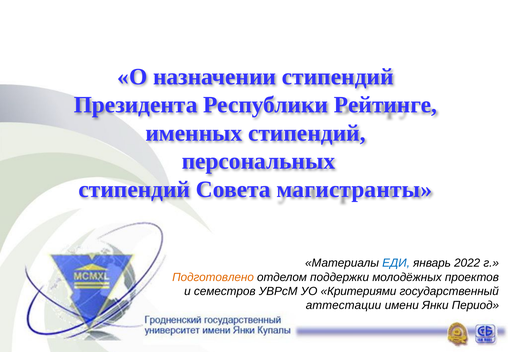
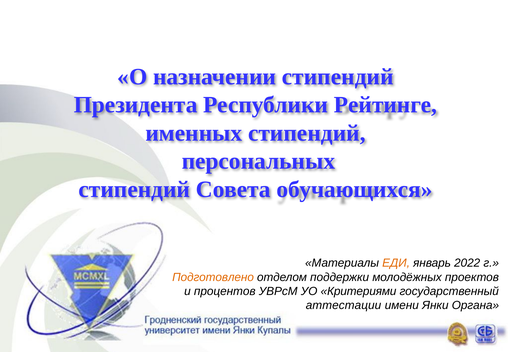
магистранты: магистранты -> обучающихся (354, 189)
ЕДИ colour: blue -> orange (396, 263)
семестров: семестров -> процентов (225, 291)
Период: Период -> Органа (475, 305)
